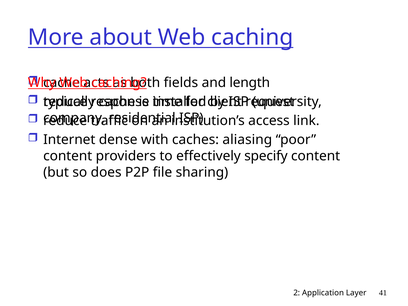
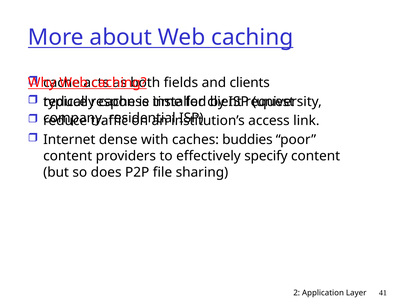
length: length -> clients (250, 83)
aliasing: aliasing -> buddies (247, 140)
